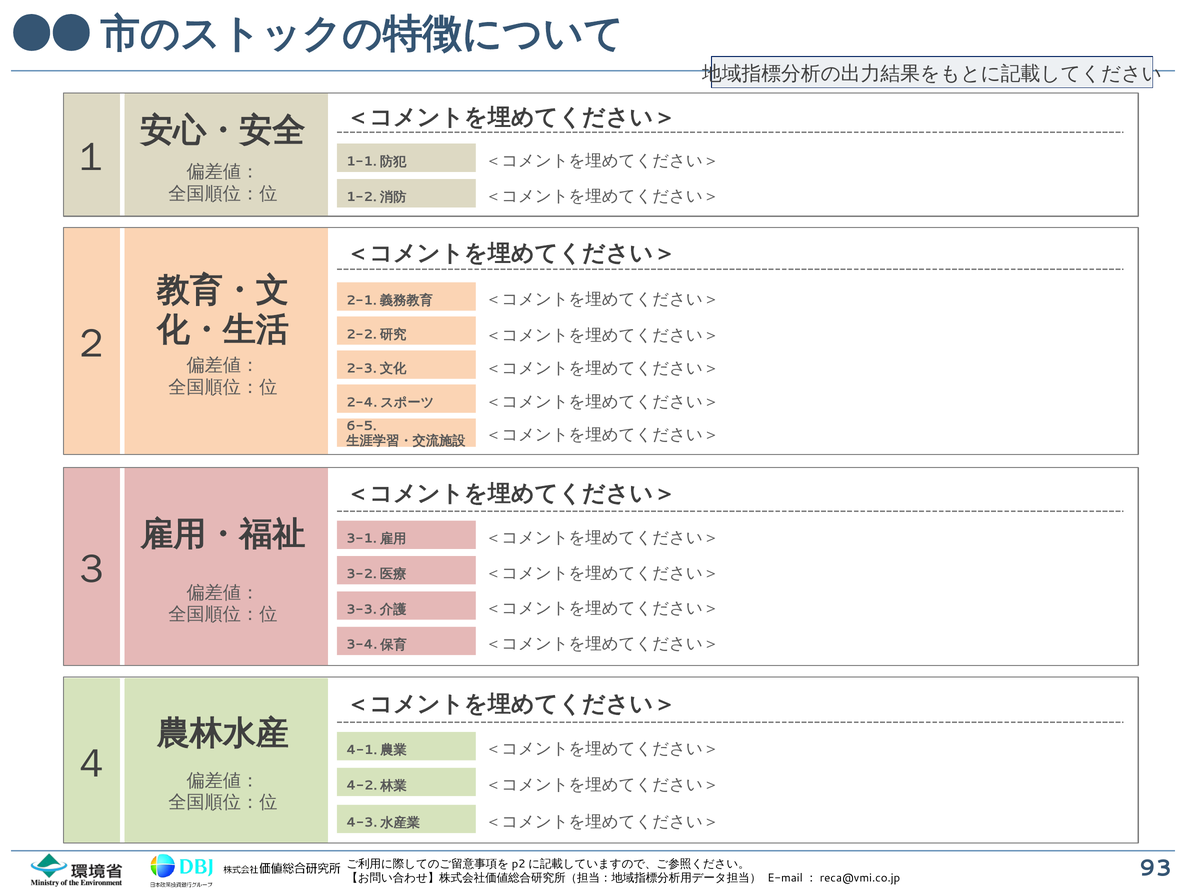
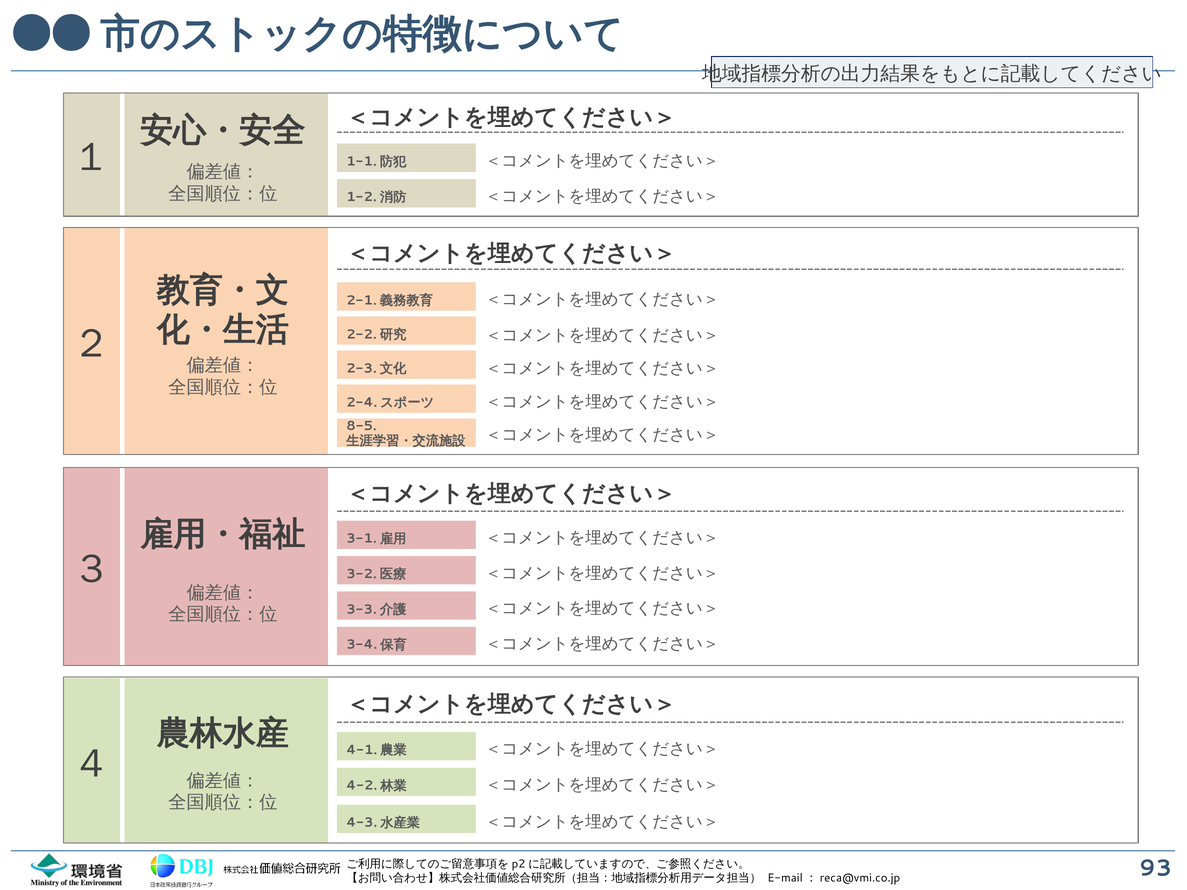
6-5: 6-5 -> 8-5 (361, 426)
